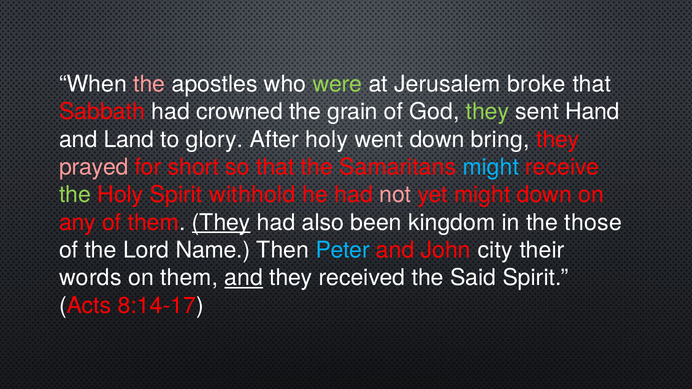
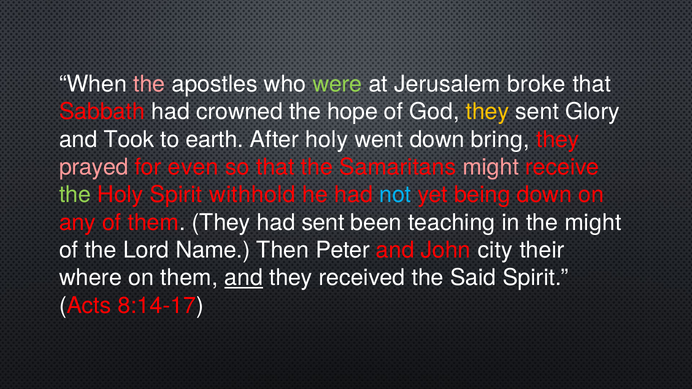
grain: grain -> hope (353, 112)
they colour: light green -> yellow (488, 112)
Hand: Hand -> Glory (592, 112)
Land: Land -> Took (129, 140)
glory: glory -> earth (215, 140)
short: short -> even (193, 167)
might colour: light blue -> pink (491, 167)
not colour: pink -> light blue (395, 195)
yet might: might -> being (482, 195)
They underline: present -> none (221, 223)
had also: also -> sent (323, 223)
kingdom: kingdom -> teaching (452, 223)
the those: those -> might (593, 223)
Peter colour: light blue -> white (343, 250)
words: words -> where (90, 278)
